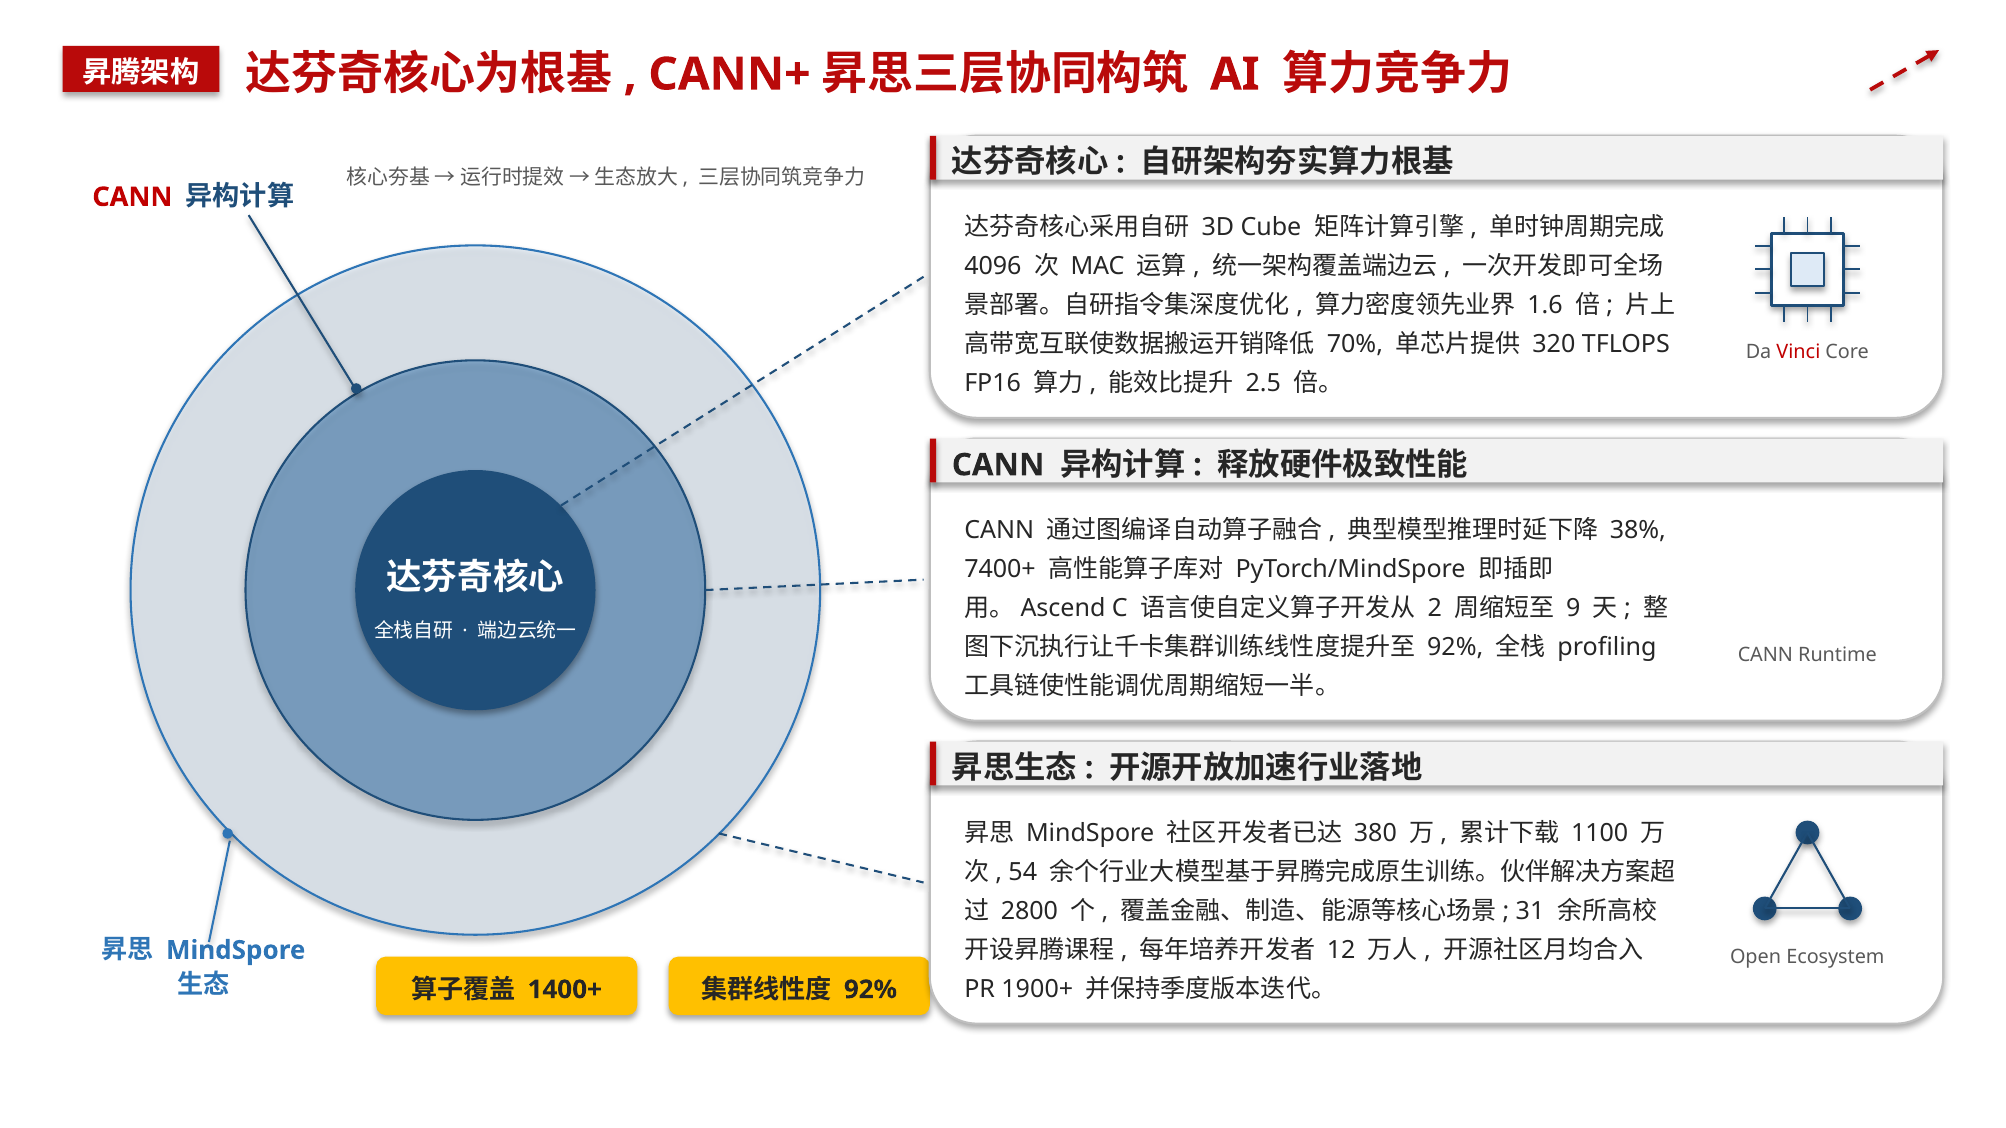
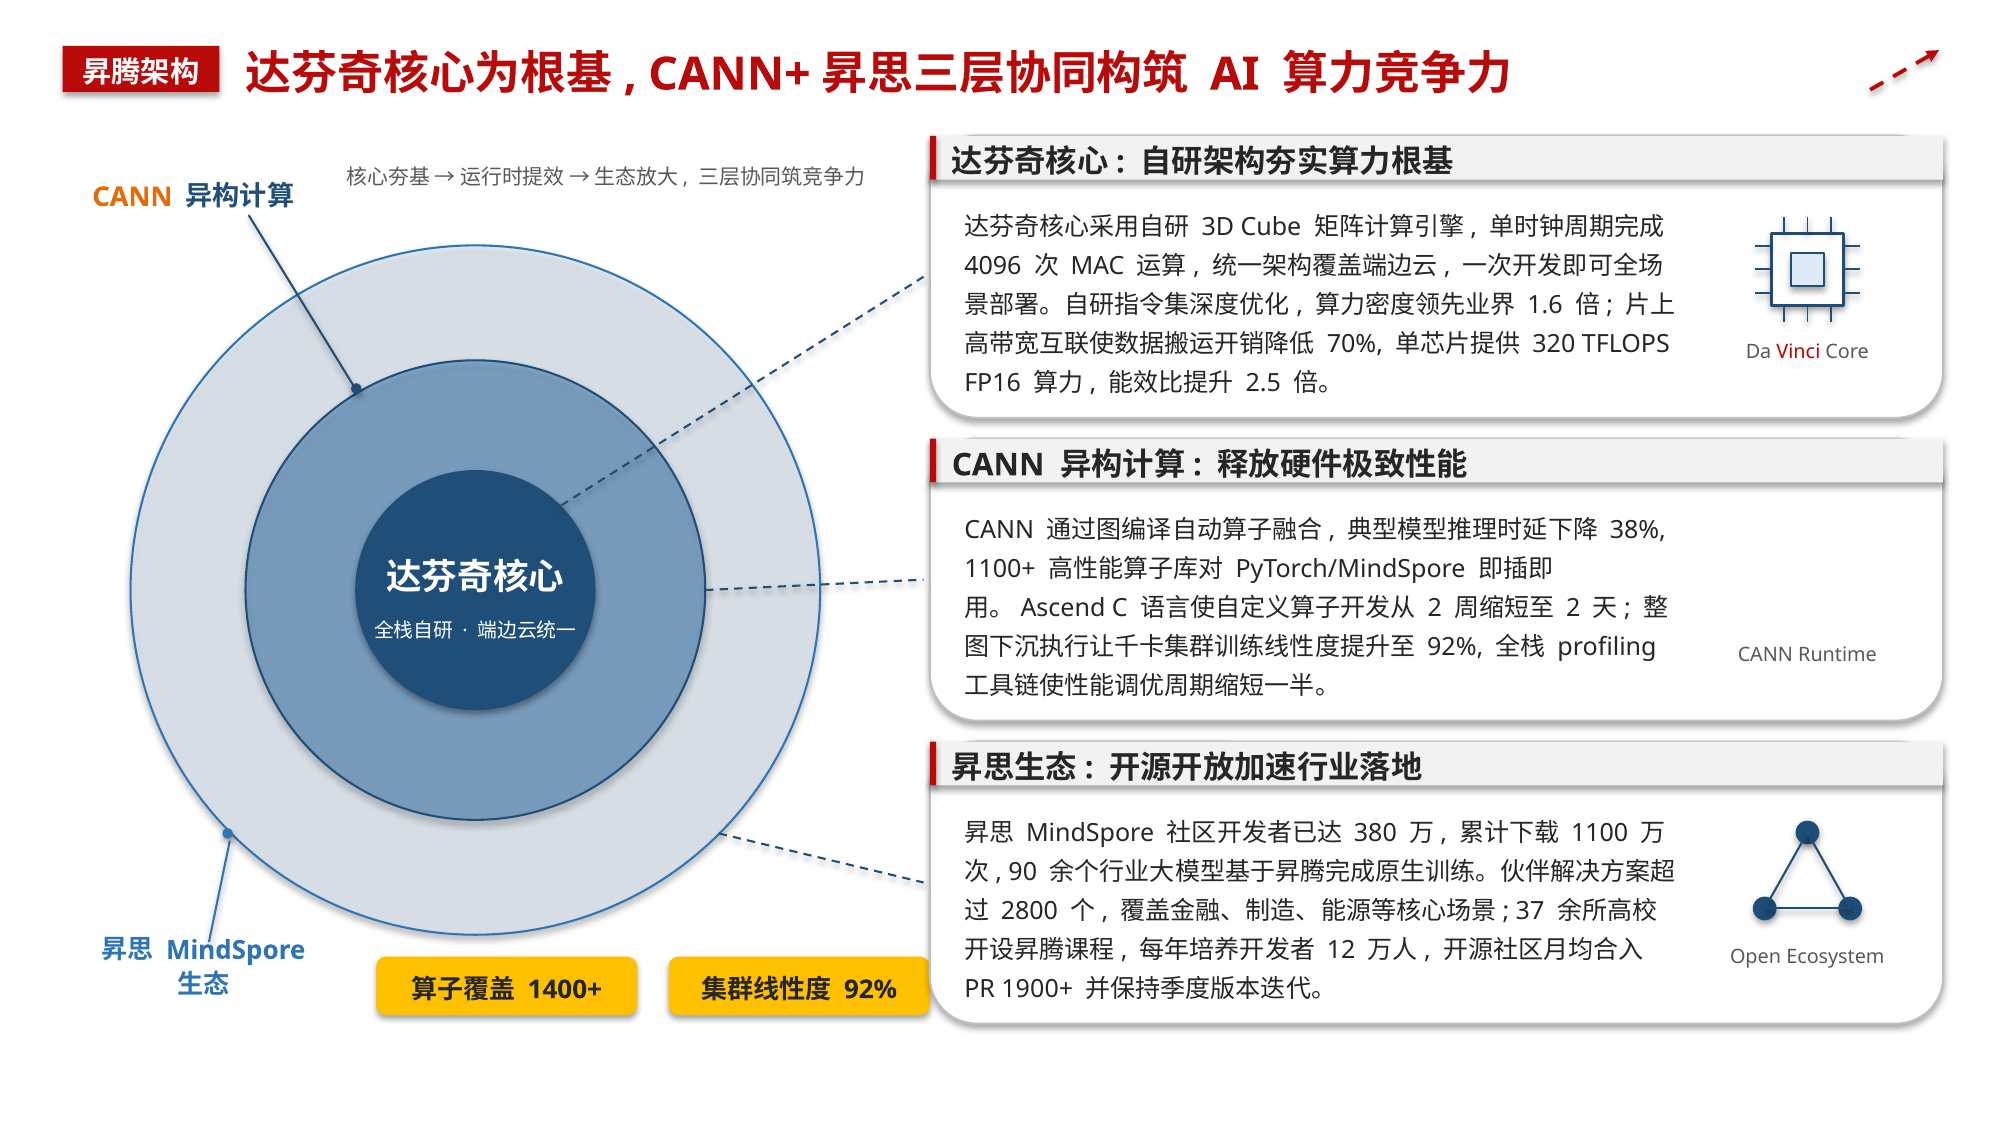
CANN colour: red -> orange (132, 197)
7400+: 7400+ -> 1100+ (1000, 569)
9: 9 -> 2 (1573, 609)
54: 54 -> 90 (1023, 872)
31: 31 -> 37 (1530, 912)
